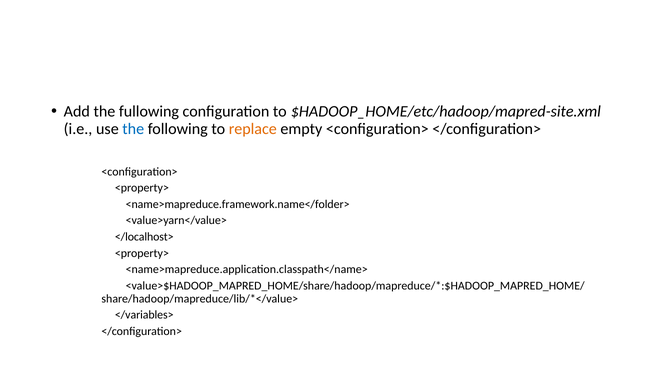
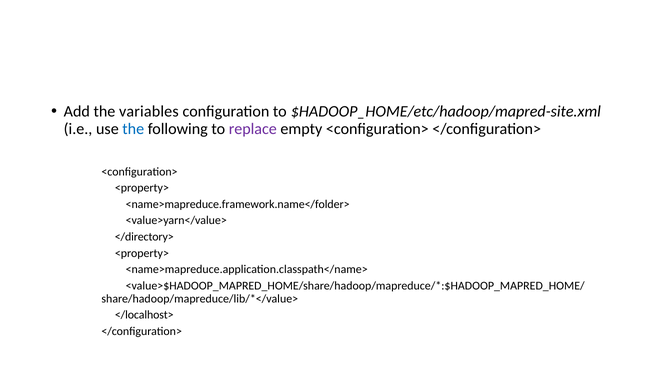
fullowing: fullowing -> variables (149, 112)
replace colour: orange -> purple (253, 129)
</localhost>: </localhost> -> </directory> (144, 237)
</variables>: </variables> -> </localhost> (144, 315)
